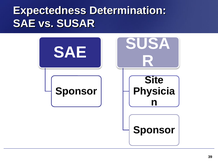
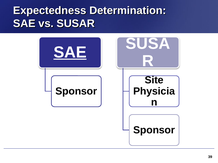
SAE underline: none -> present (70, 52)
